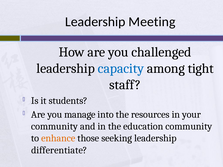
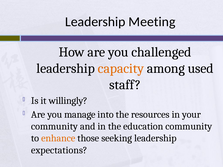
capacity colour: blue -> orange (121, 68)
tight: tight -> used (201, 68)
students: students -> willingly (68, 101)
differentiate: differentiate -> expectations (59, 150)
